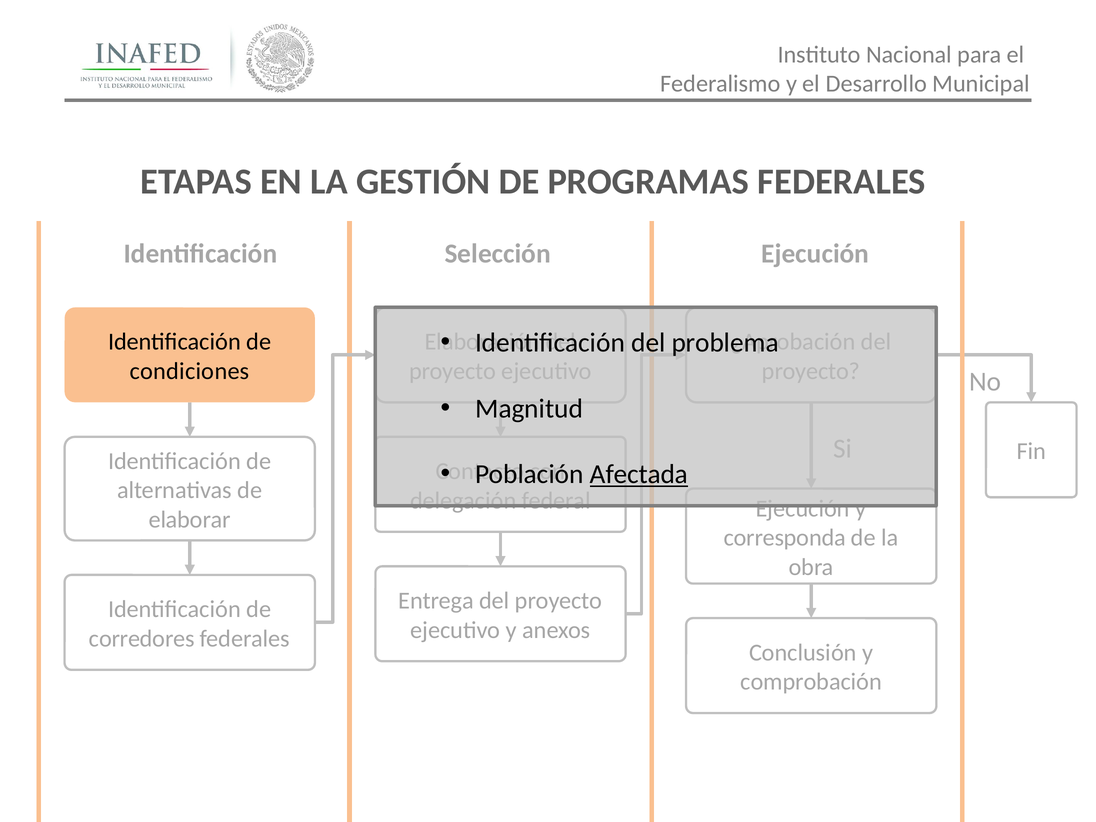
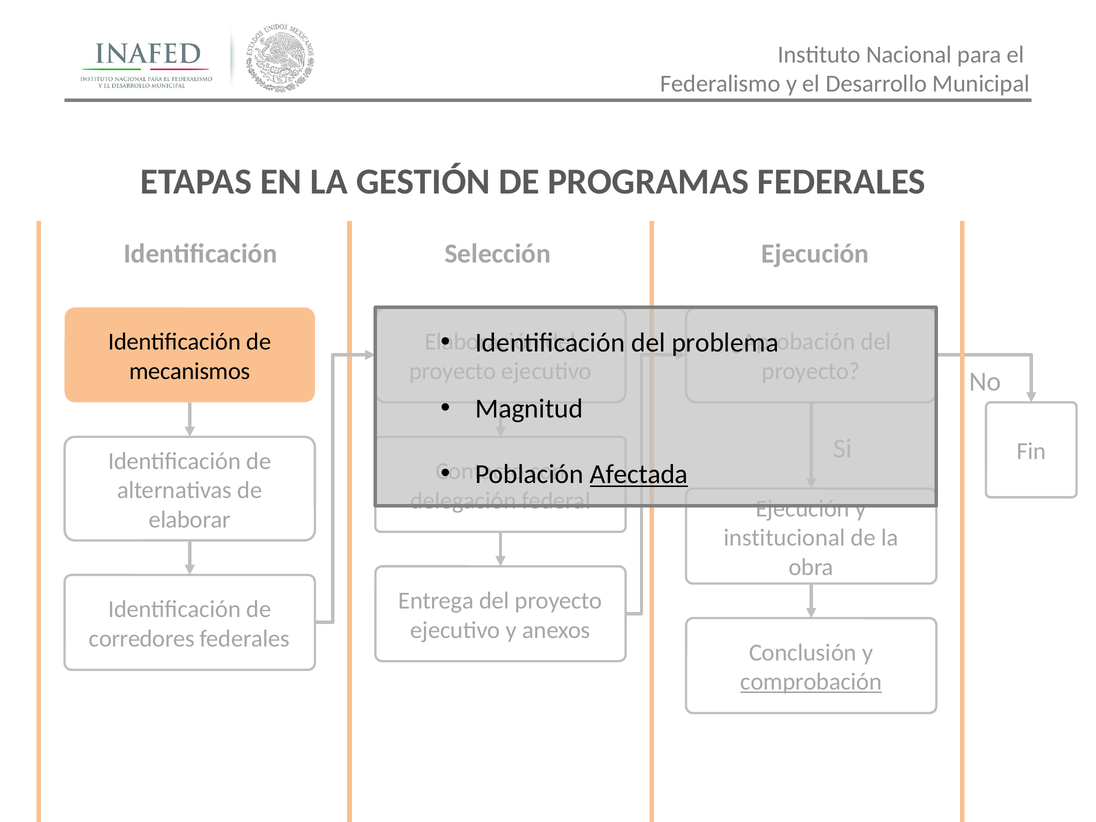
condiciones: condiciones -> mecanismos (190, 371)
corresponda: corresponda -> institucional (785, 538)
comprobación underline: none -> present (811, 682)
